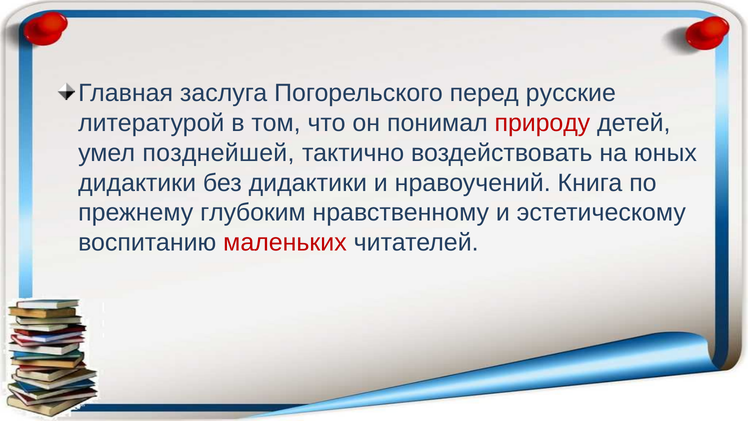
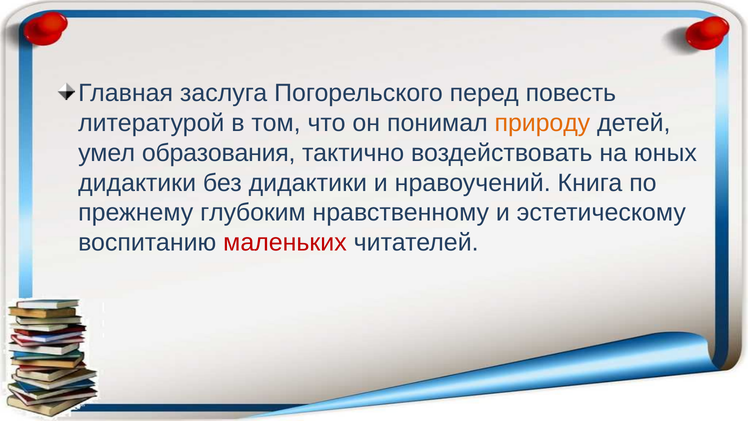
русские: русские -> повесть (571, 93)
природу colour: red -> orange (542, 123)
позднейшей: позднейшей -> образования (219, 153)
